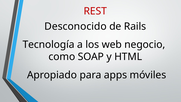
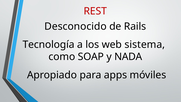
negocio: negocio -> sistema (145, 44)
HTML: HTML -> NADA (128, 57)
